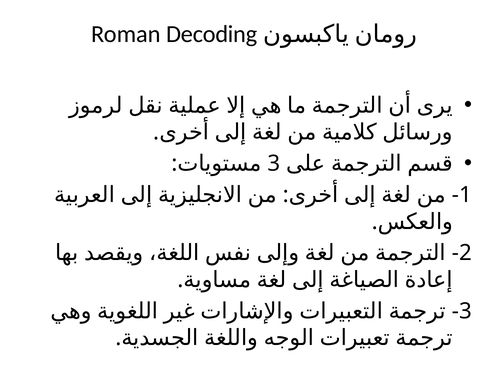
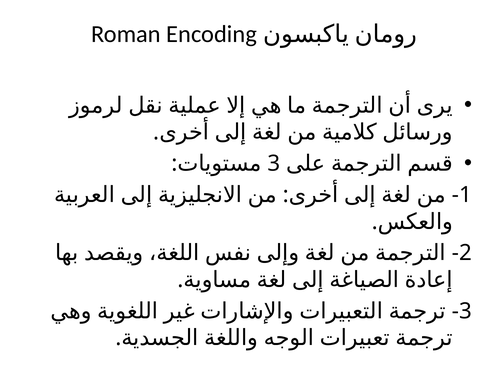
Decoding: Decoding -> Encoding (212, 34)
